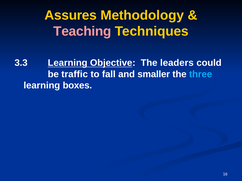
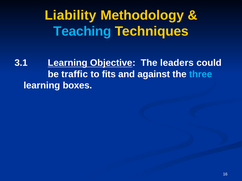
Assures: Assures -> Liability (71, 15)
Teaching colour: pink -> light blue (82, 31)
3.3: 3.3 -> 3.1 (21, 63)
fall: fall -> fits (109, 74)
smaller: smaller -> against (154, 74)
